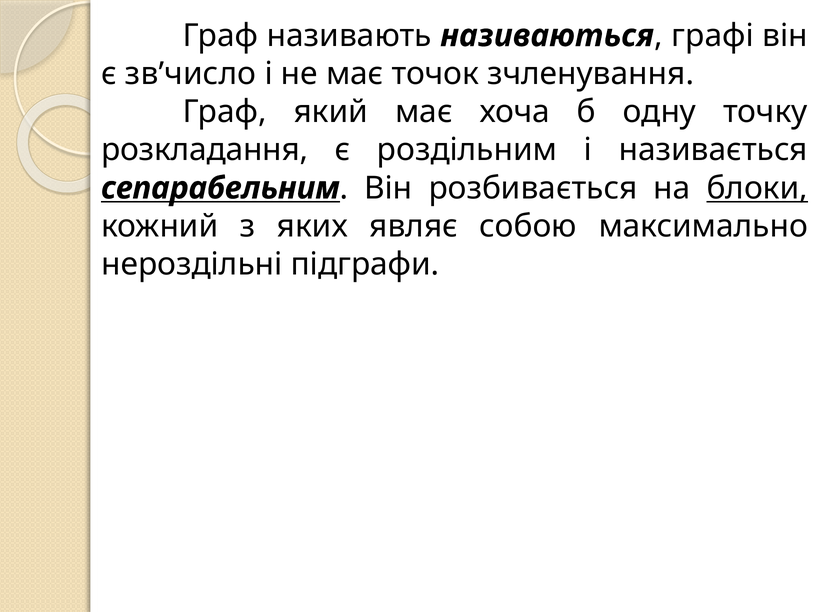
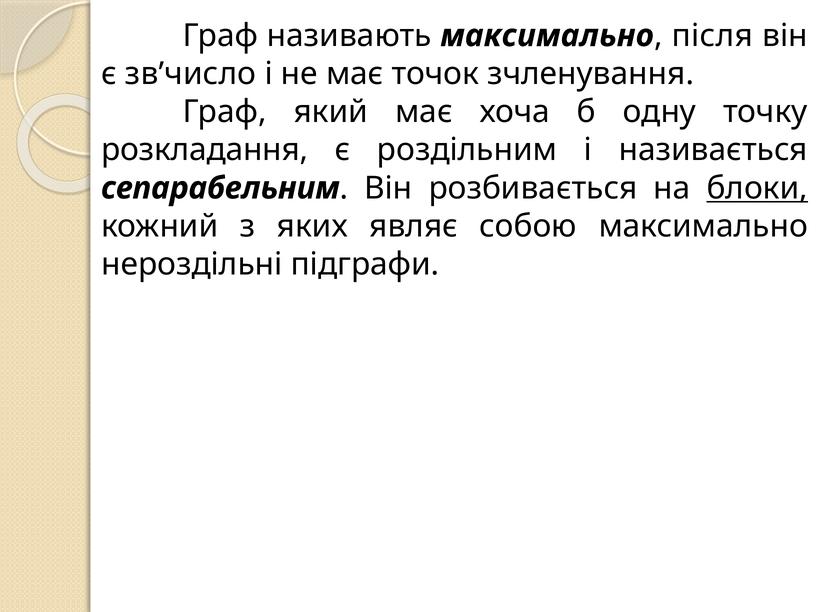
називають називаються: називаються -> максимально (547, 36)
графі: графі -> після (712, 36)
сепарабельним underline: present -> none (221, 188)
